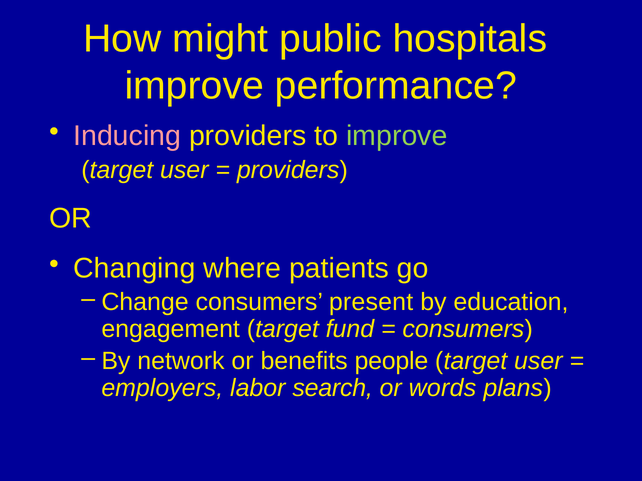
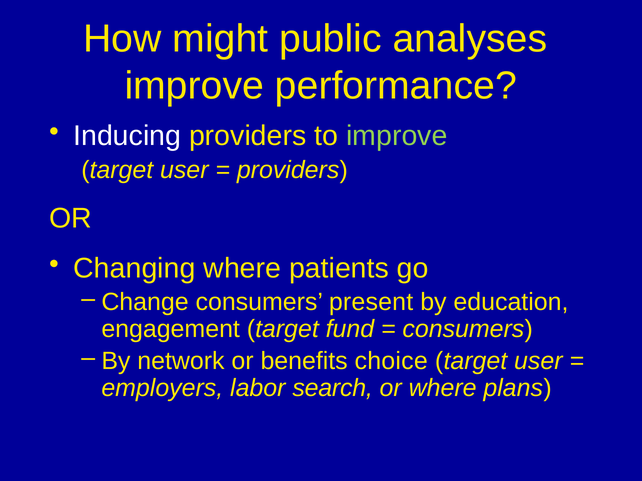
hospitals: hospitals -> analyses (470, 39)
Inducing colour: pink -> white (127, 136)
people: people -> choice (391, 362)
or words: words -> where (443, 388)
